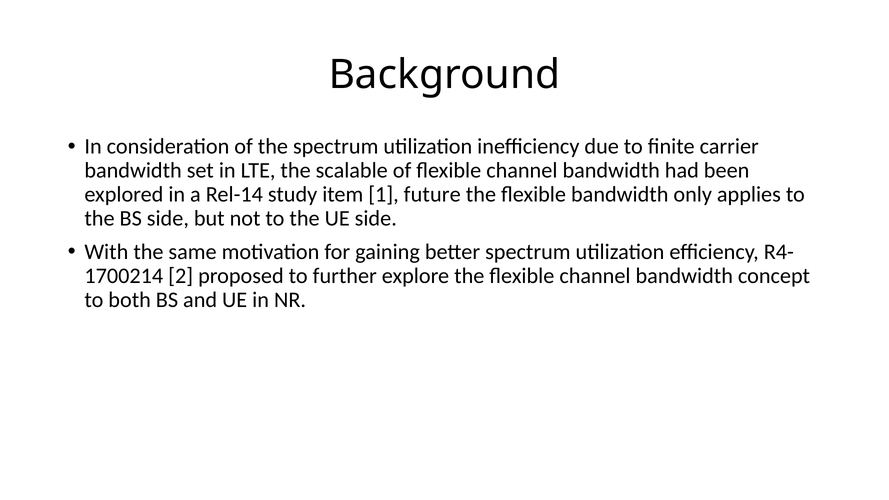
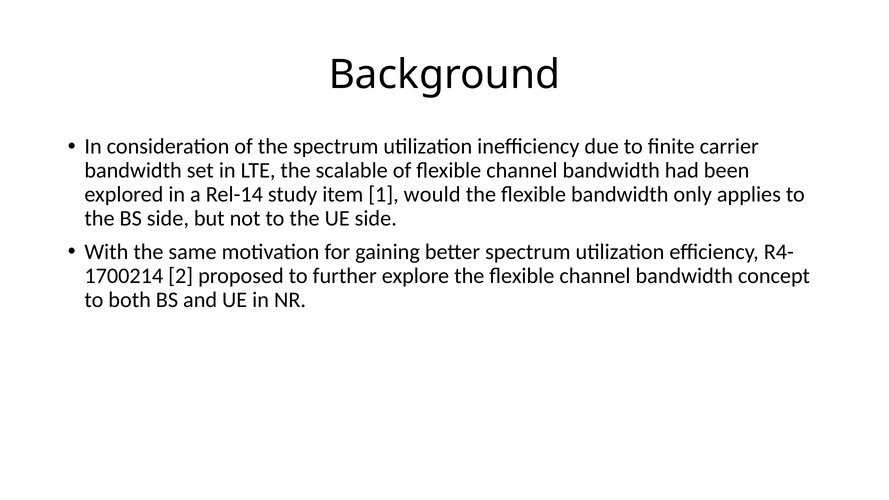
future: future -> would (432, 195)
